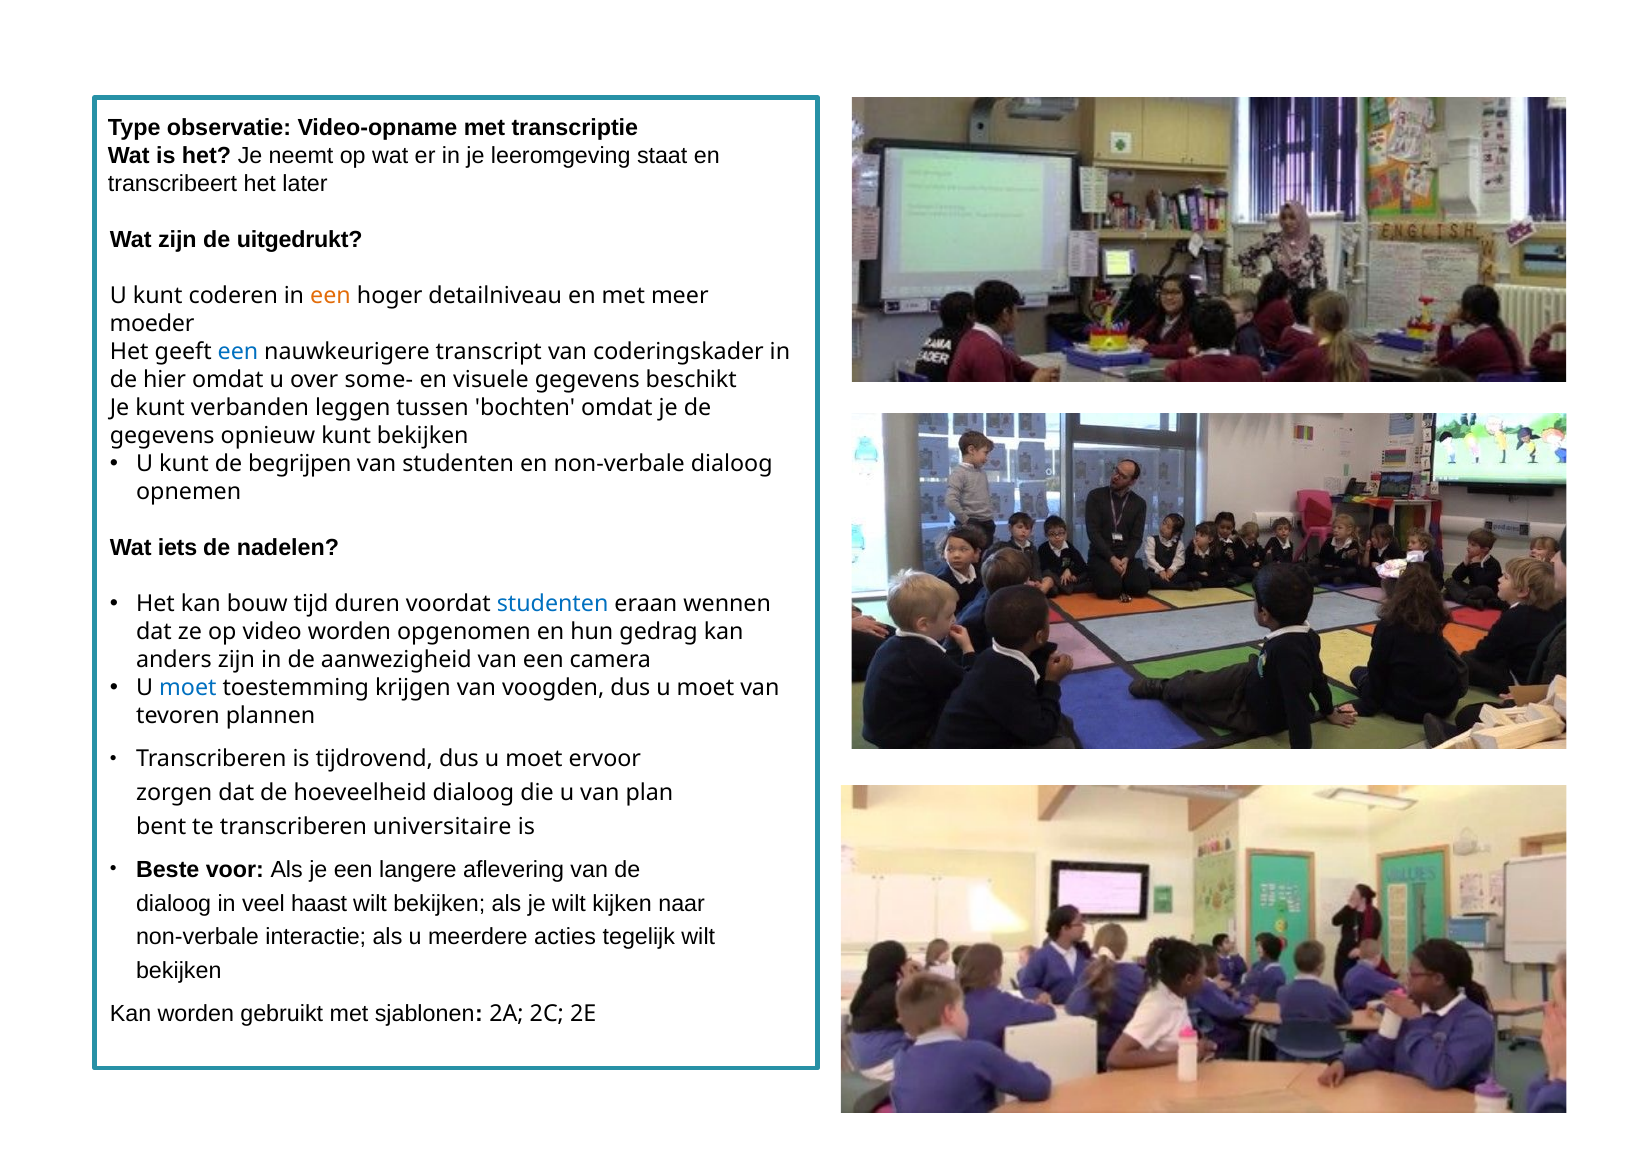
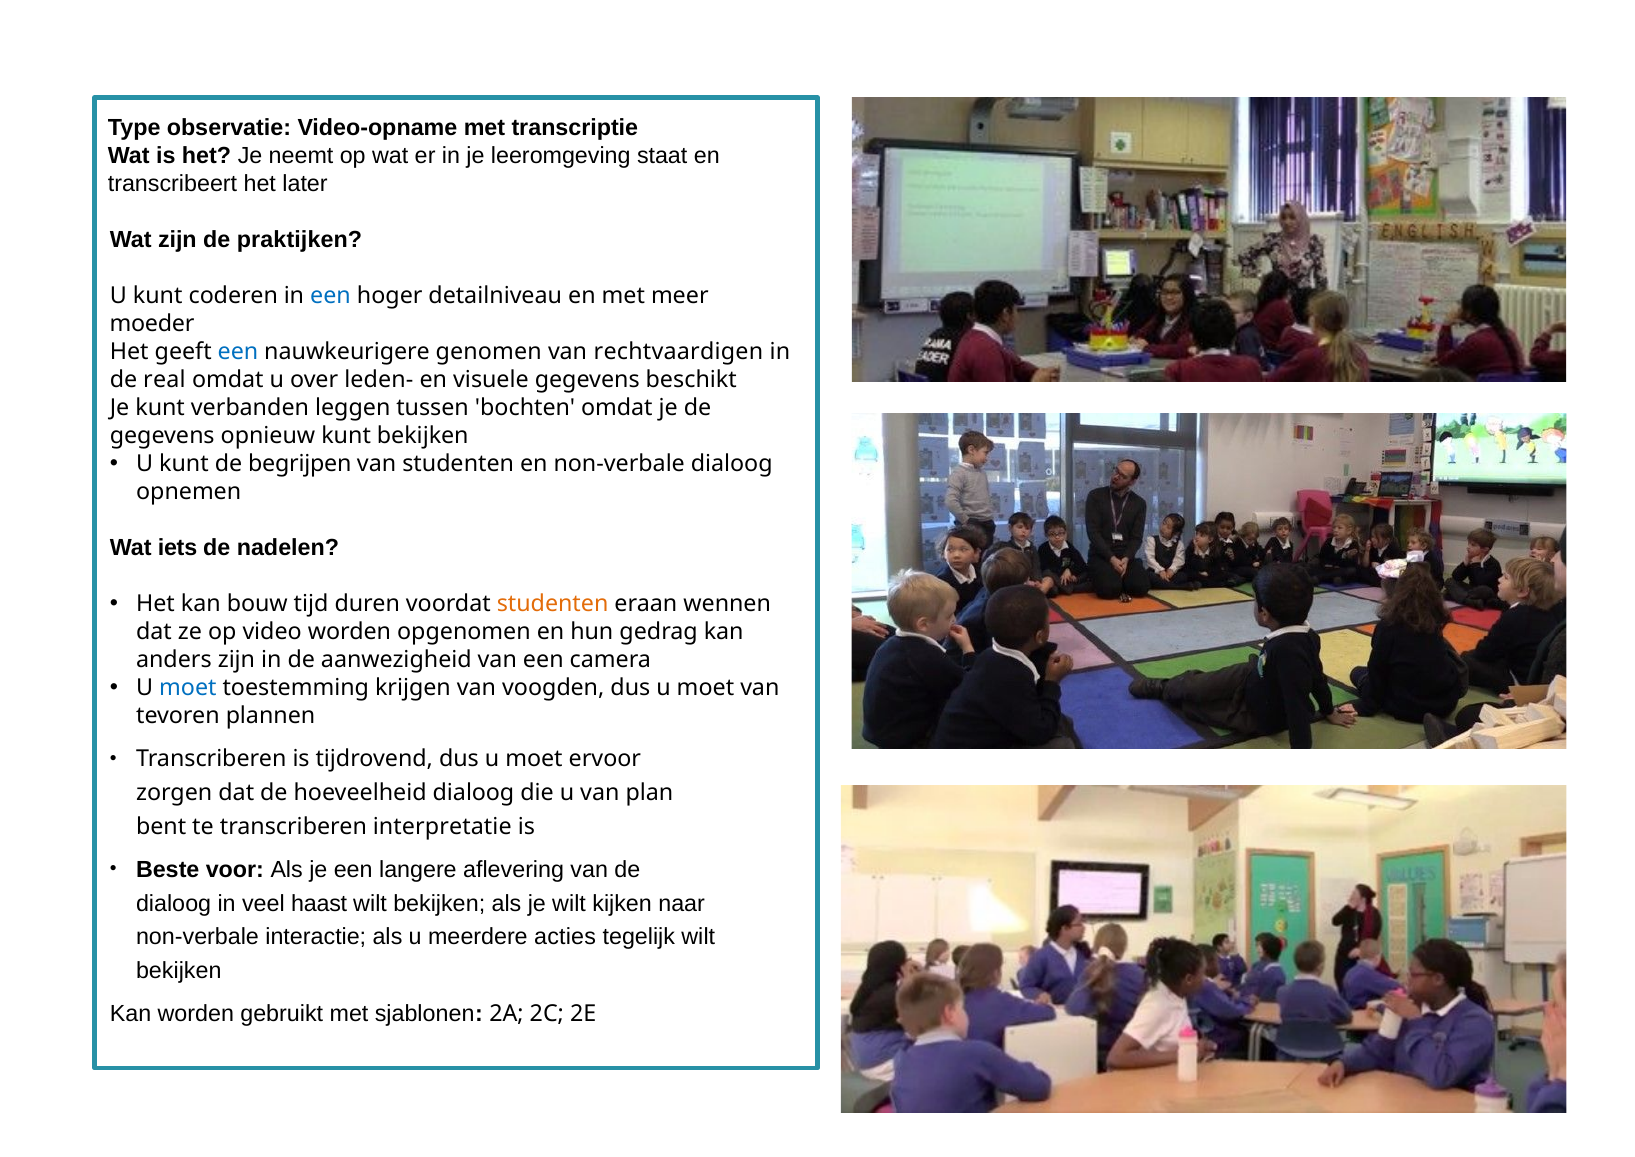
uitgedrukt: uitgedrukt -> praktijken (300, 239)
een colour: orange -> blue (331, 295)
transcript: transcript -> genomen (489, 352)
coderingskader: coderingskader -> rechtvaardigen (678, 352)
hier: hier -> real (164, 379)
some-: some- -> leden- (379, 379)
studenten colour: blue -> orange (553, 604)
universitaire: universitaire -> interpretatie (442, 826)
